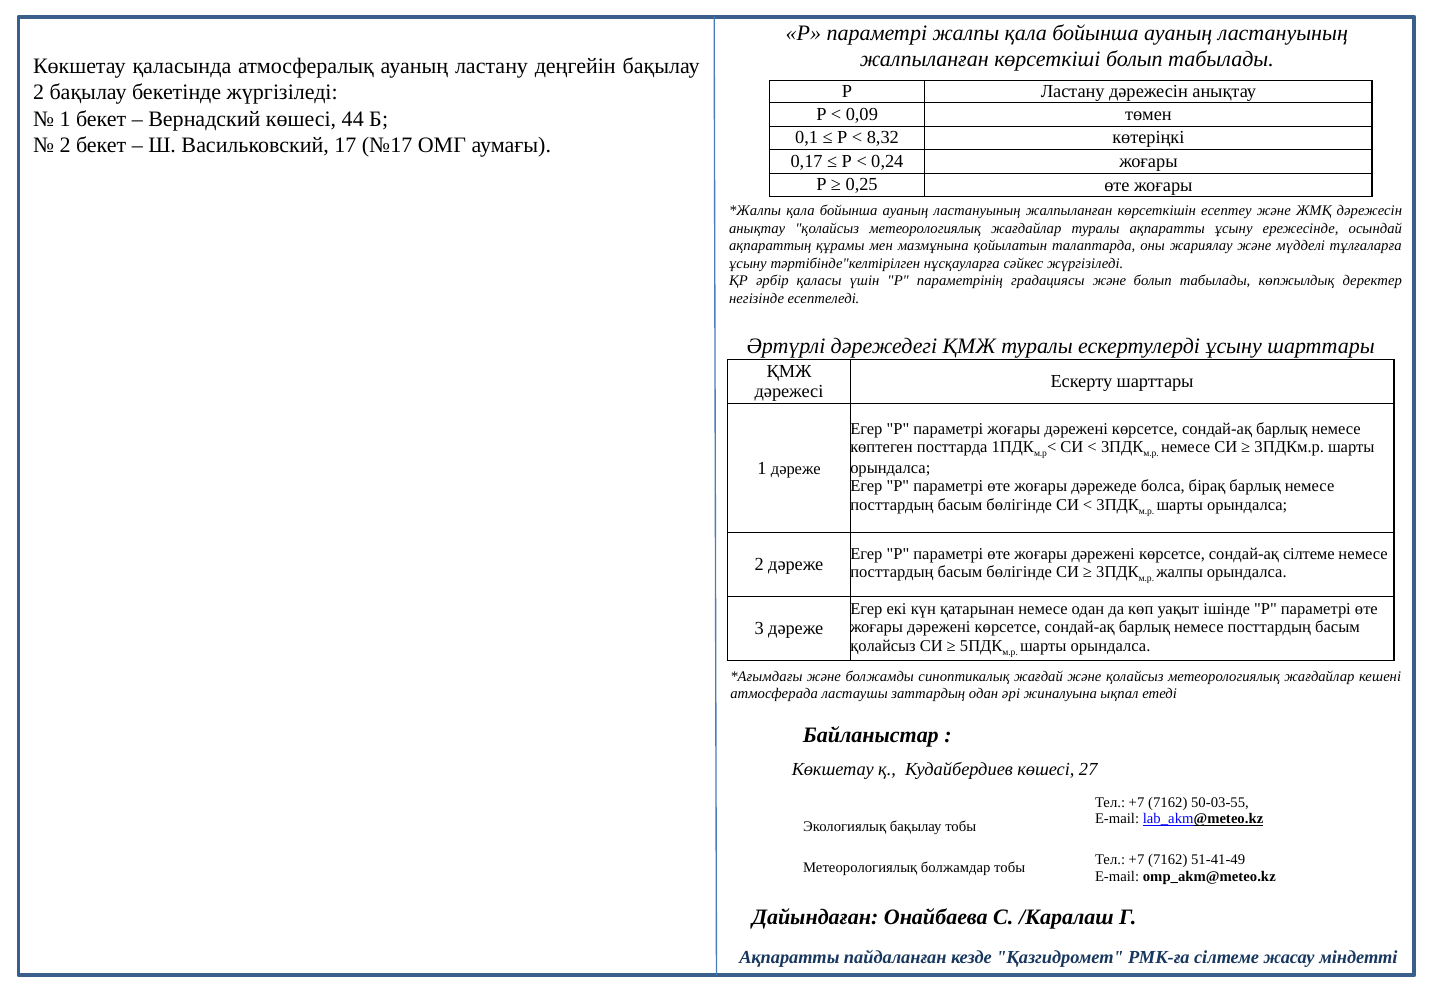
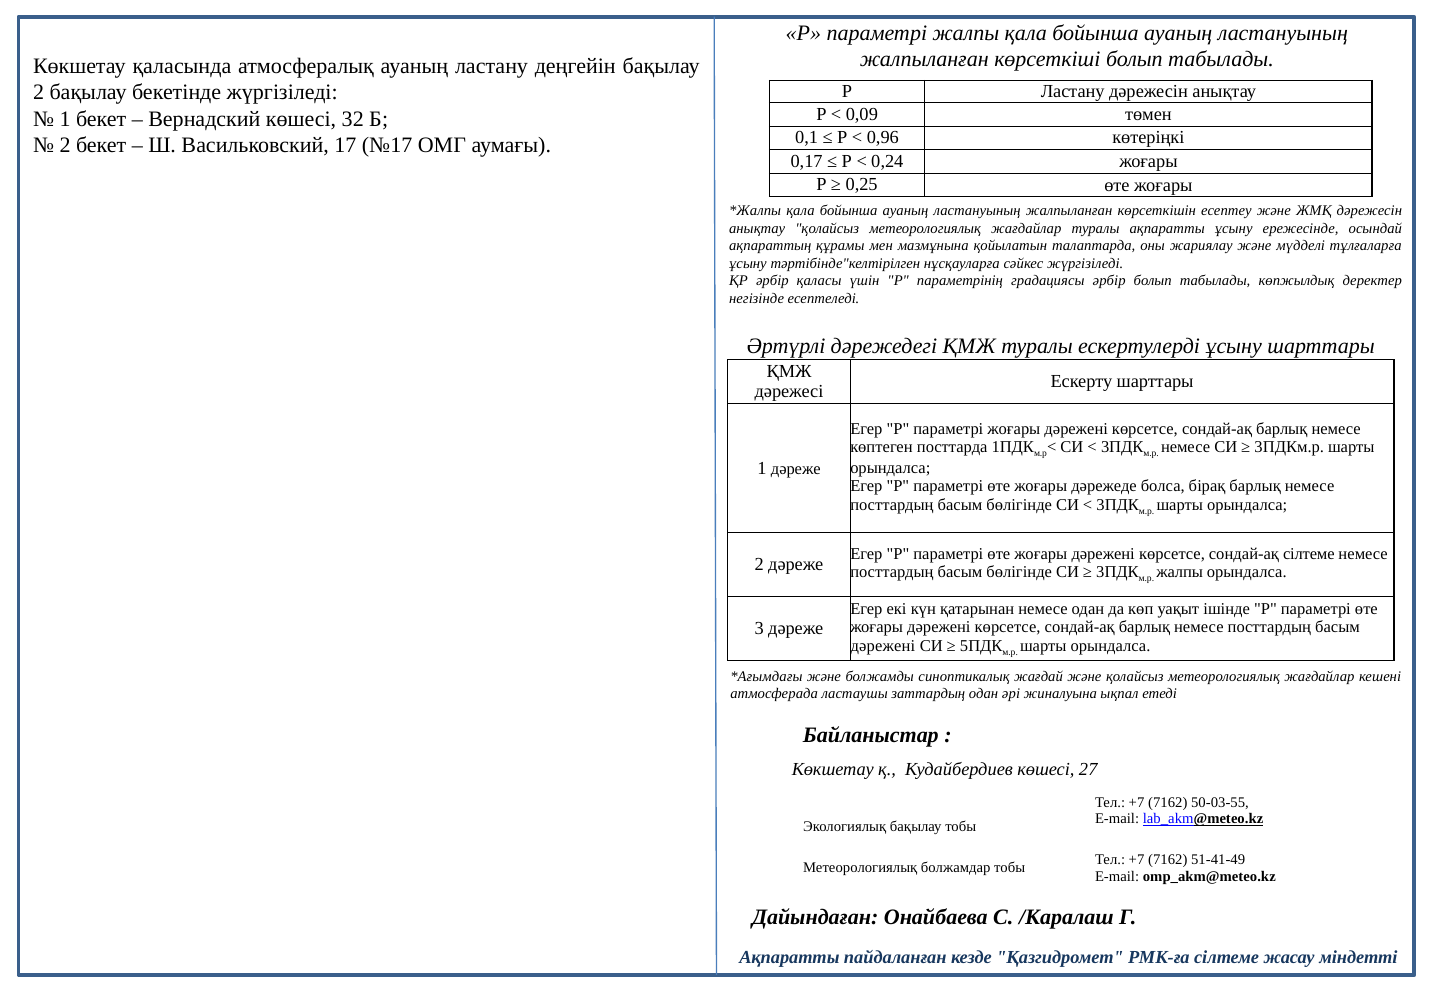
44: 44 -> 32 (353, 119)
8,32: 8,32 -> 0,96 (883, 138)
градациясы және: және -> әрбір (1109, 281)
қолайсыз: қолайсыз -> дәрежені (883, 646)
